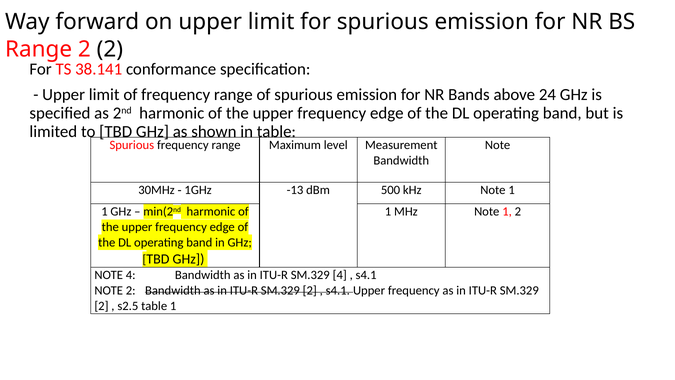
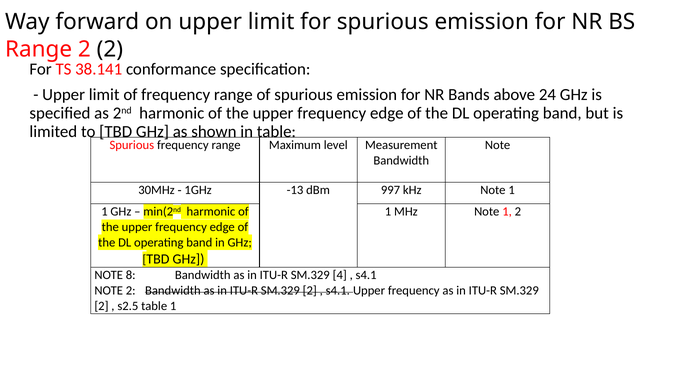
500: 500 -> 997 (391, 190)
NOTE 4: 4 -> 8 (131, 275)
